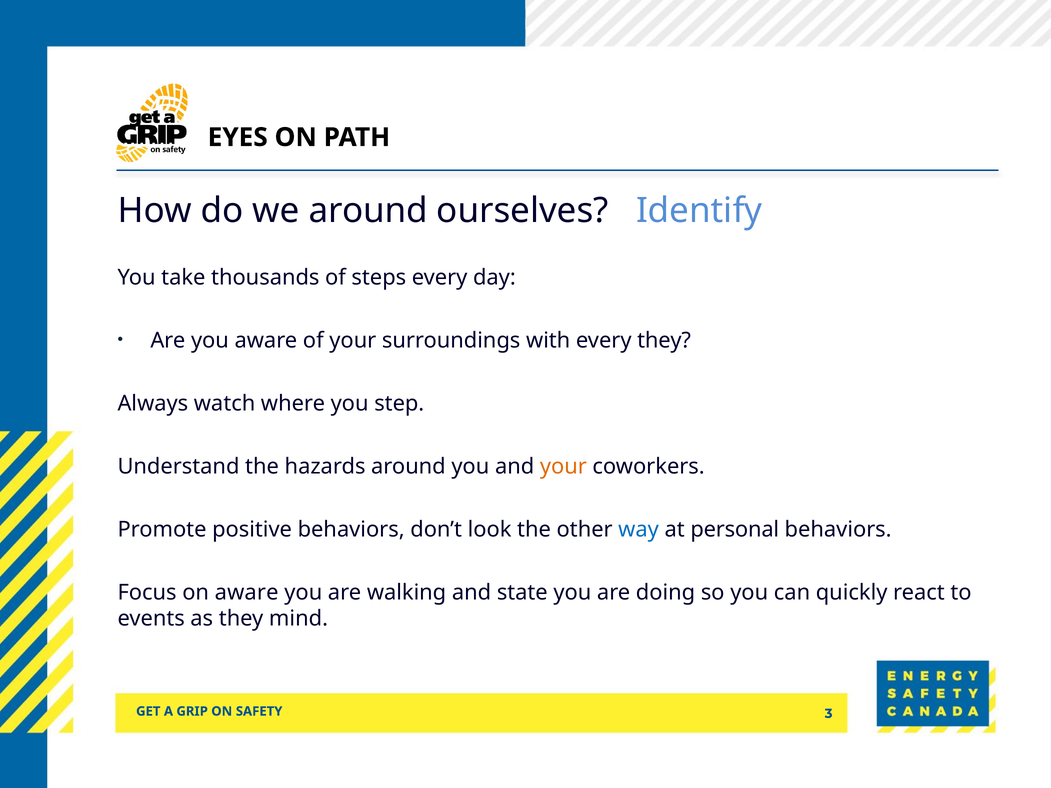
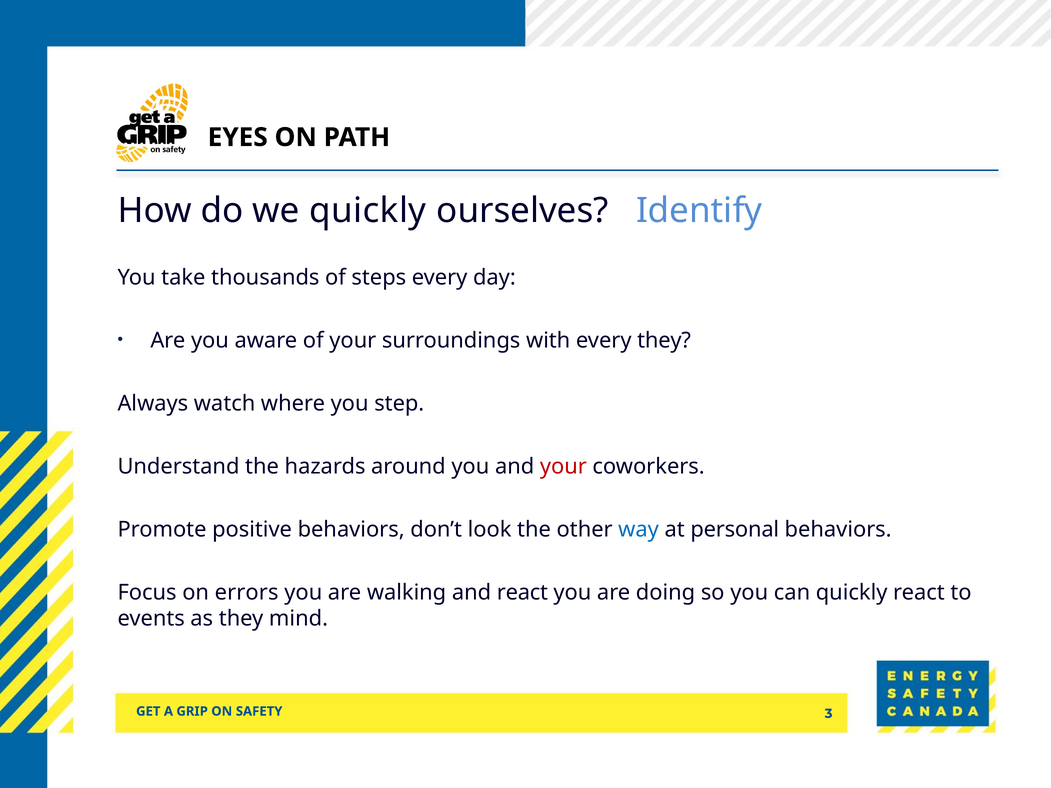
we around: around -> quickly (368, 211)
your colour: orange -> red (563, 467)
on aware: aware -> errors (247, 593)
and state: state -> react (522, 593)
